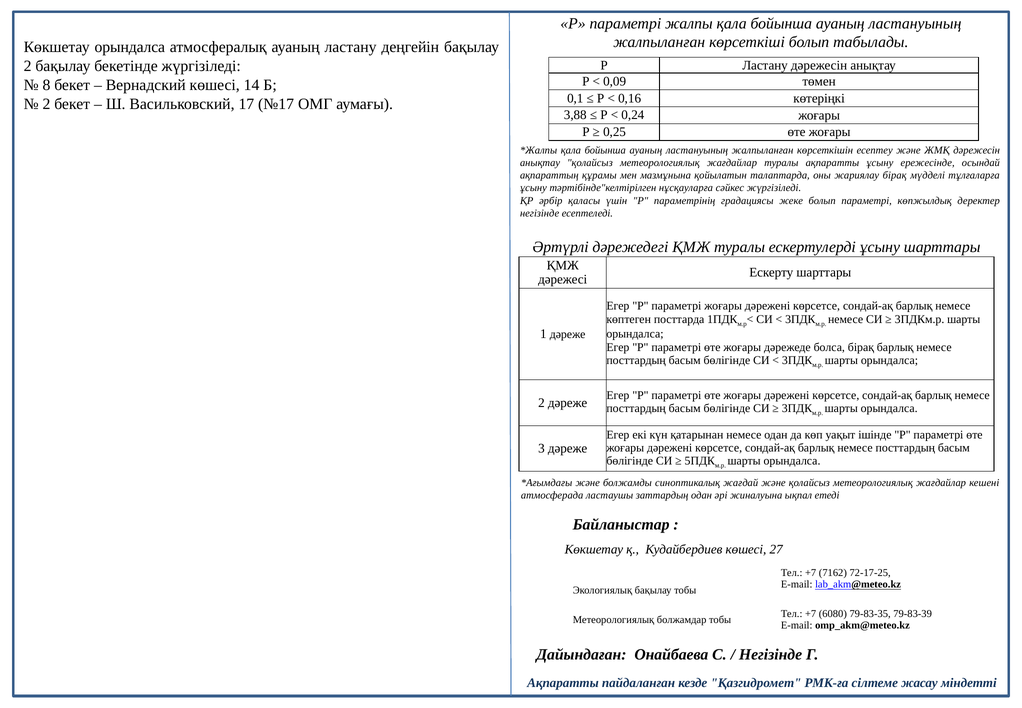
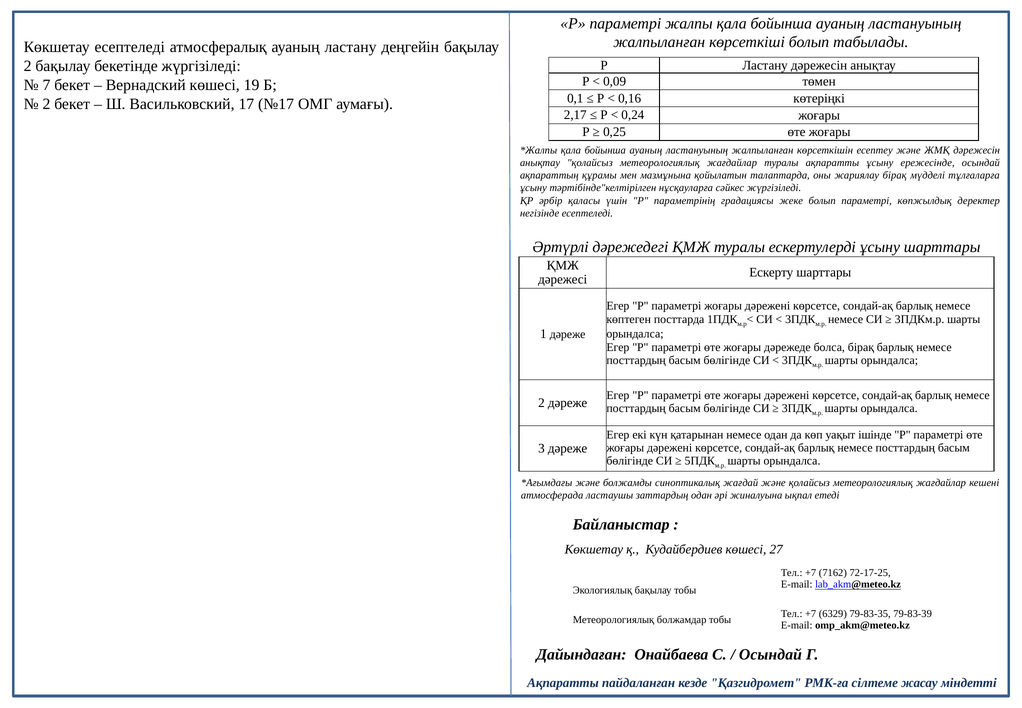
Көкшетау орындалса: орындалса -> есептеледі (130, 47)
8: 8 -> 7 (46, 85)
14: 14 -> 19 (252, 85)
3,88: 3,88 -> 2,17 (575, 115)
6080: 6080 -> 6329 (833, 613)
Негізінде: Негізінде -> Осындай (770, 654)
